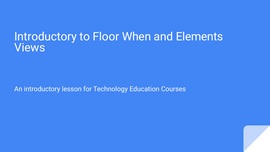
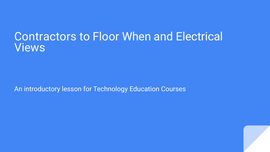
Introductory: Introductory -> Contractors (45, 37)
Elements: Elements -> Electrical (199, 37)
